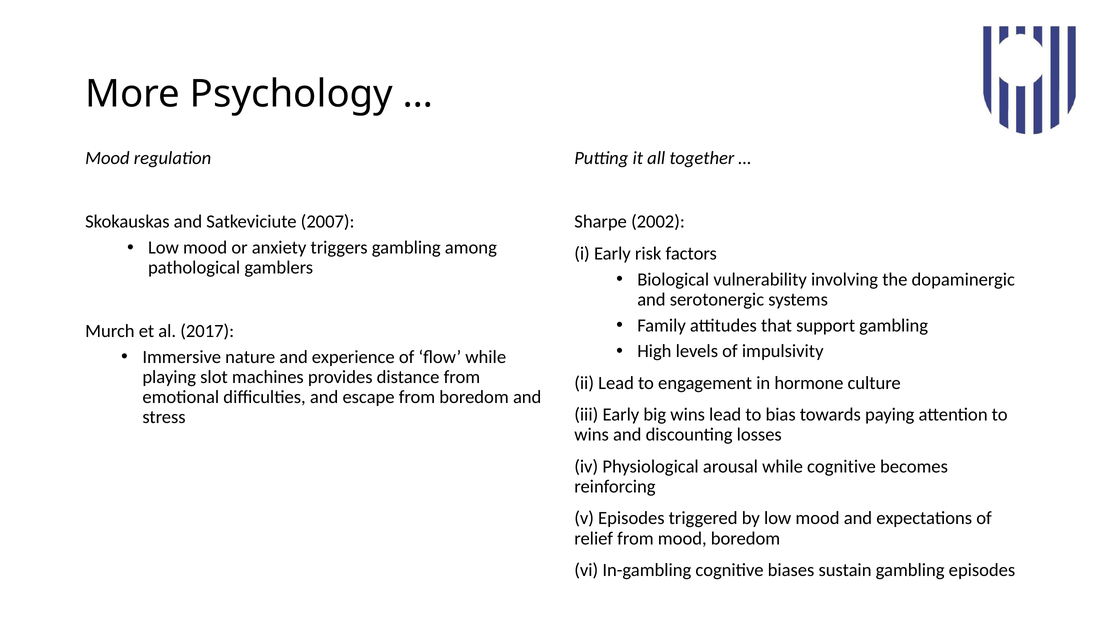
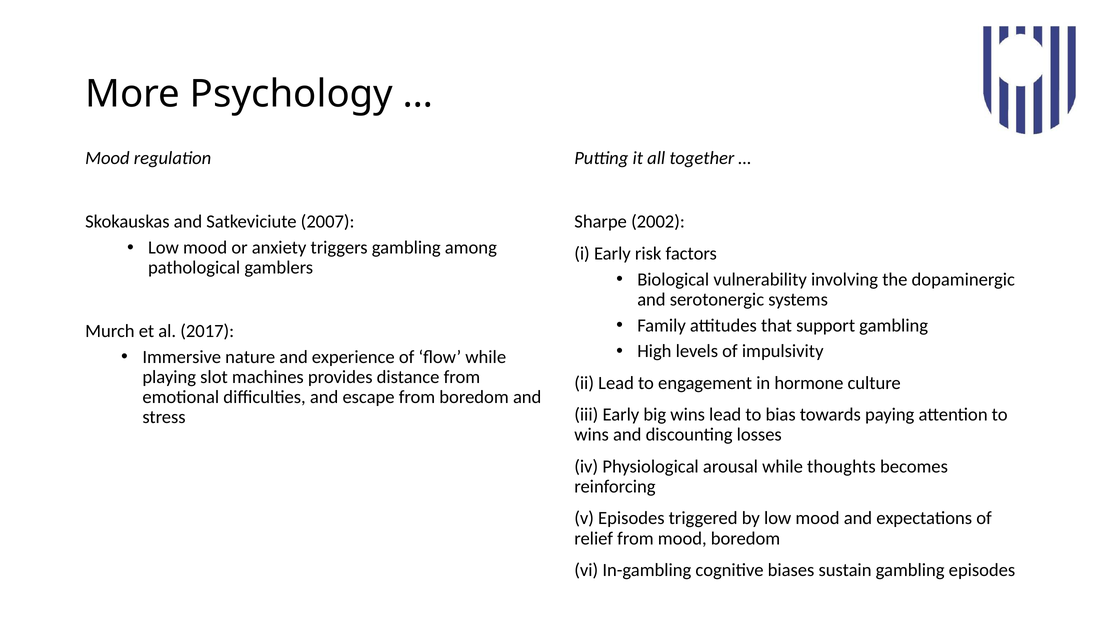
while cognitive: cognitive -> thoughts (841, 466)
